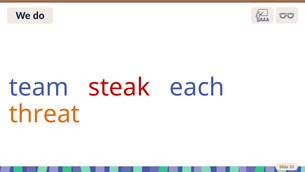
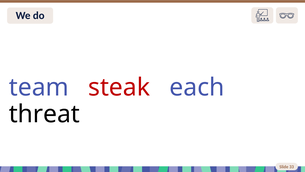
threat colour: orange -> black (44, 114)
